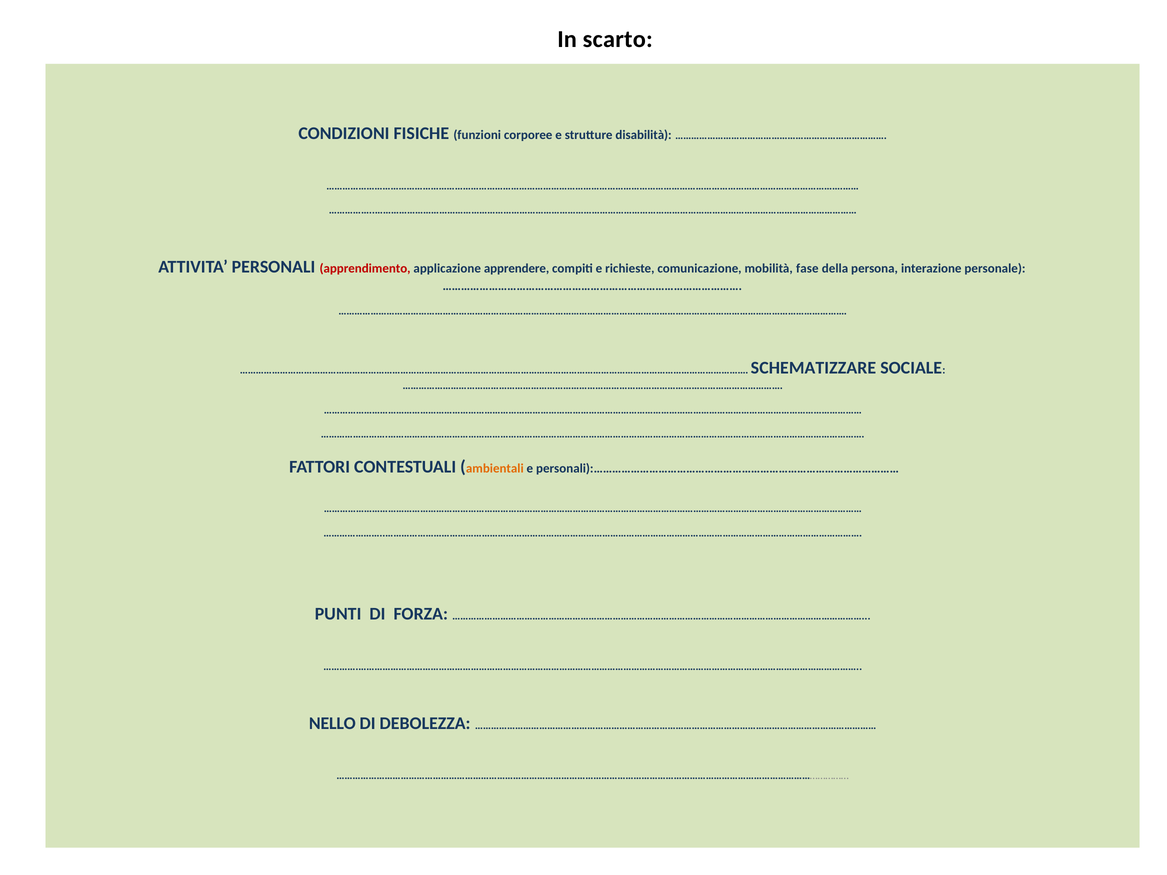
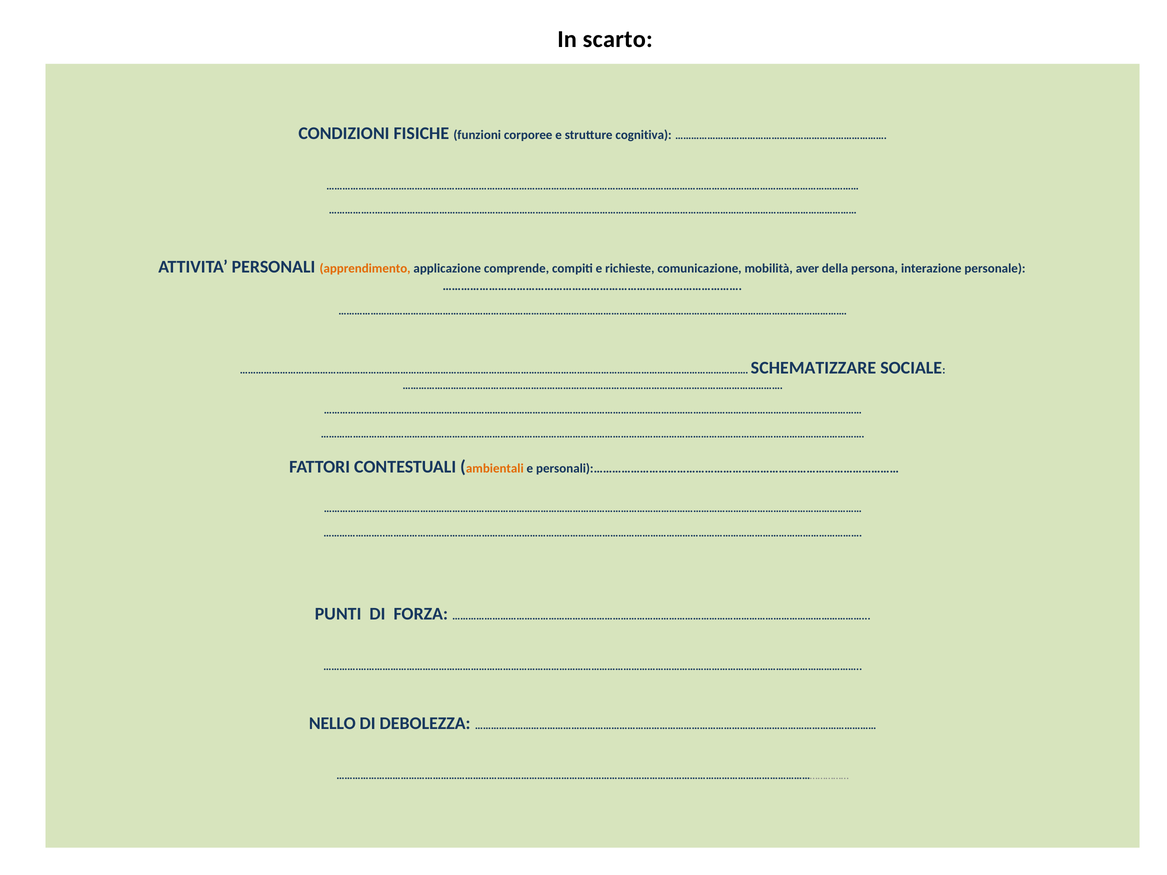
disabilità: disabilità -> cognitiva (644, 135)
apprendimento colour: red -> orange (365, 269)
apprendere: apprendere -> comprende (517, 269)
fase: fase -> aver (807, 269)
